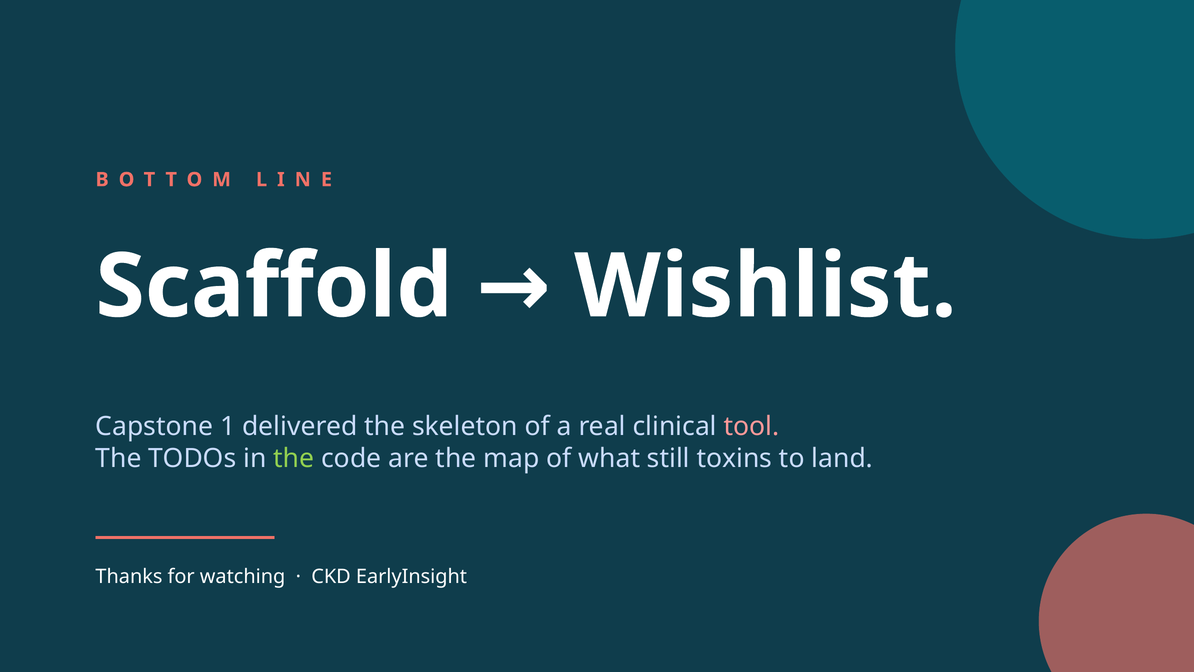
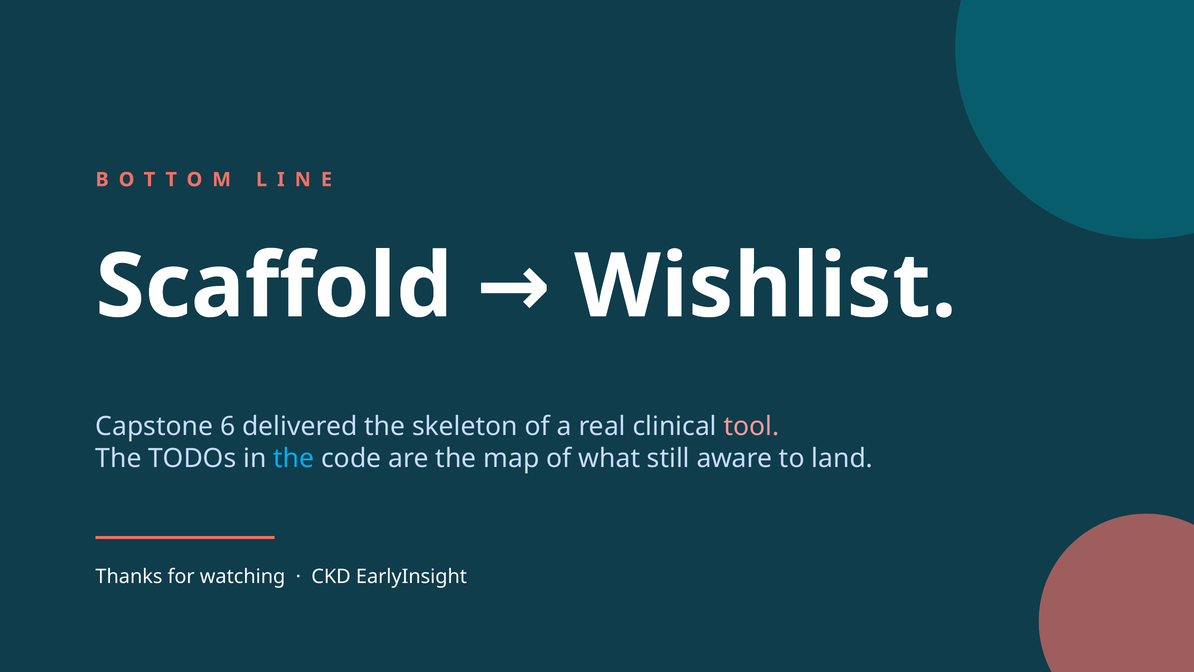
1: 1 -> 6 (228, 426)
the colour: light green -> light blue (294, 458)
toxins: toxins -> aware (734, 458)
